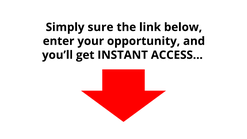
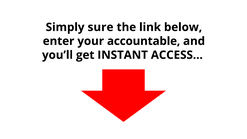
opportunity: opportunity -> accountable (144, 41)
